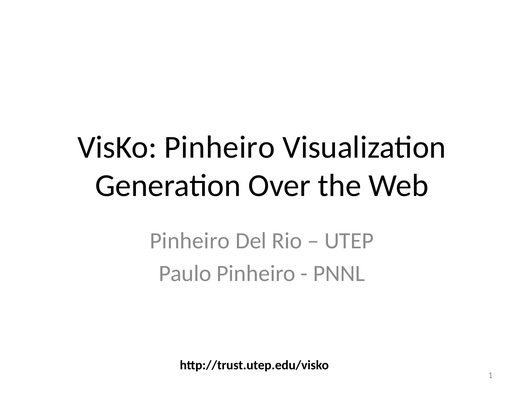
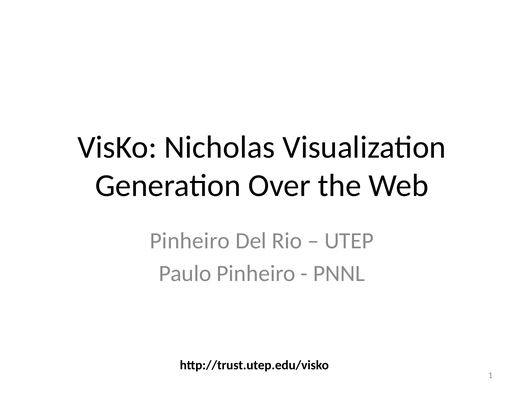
VisKo Pinheiro: Pinheiro -> Nicholas (220, 147)
